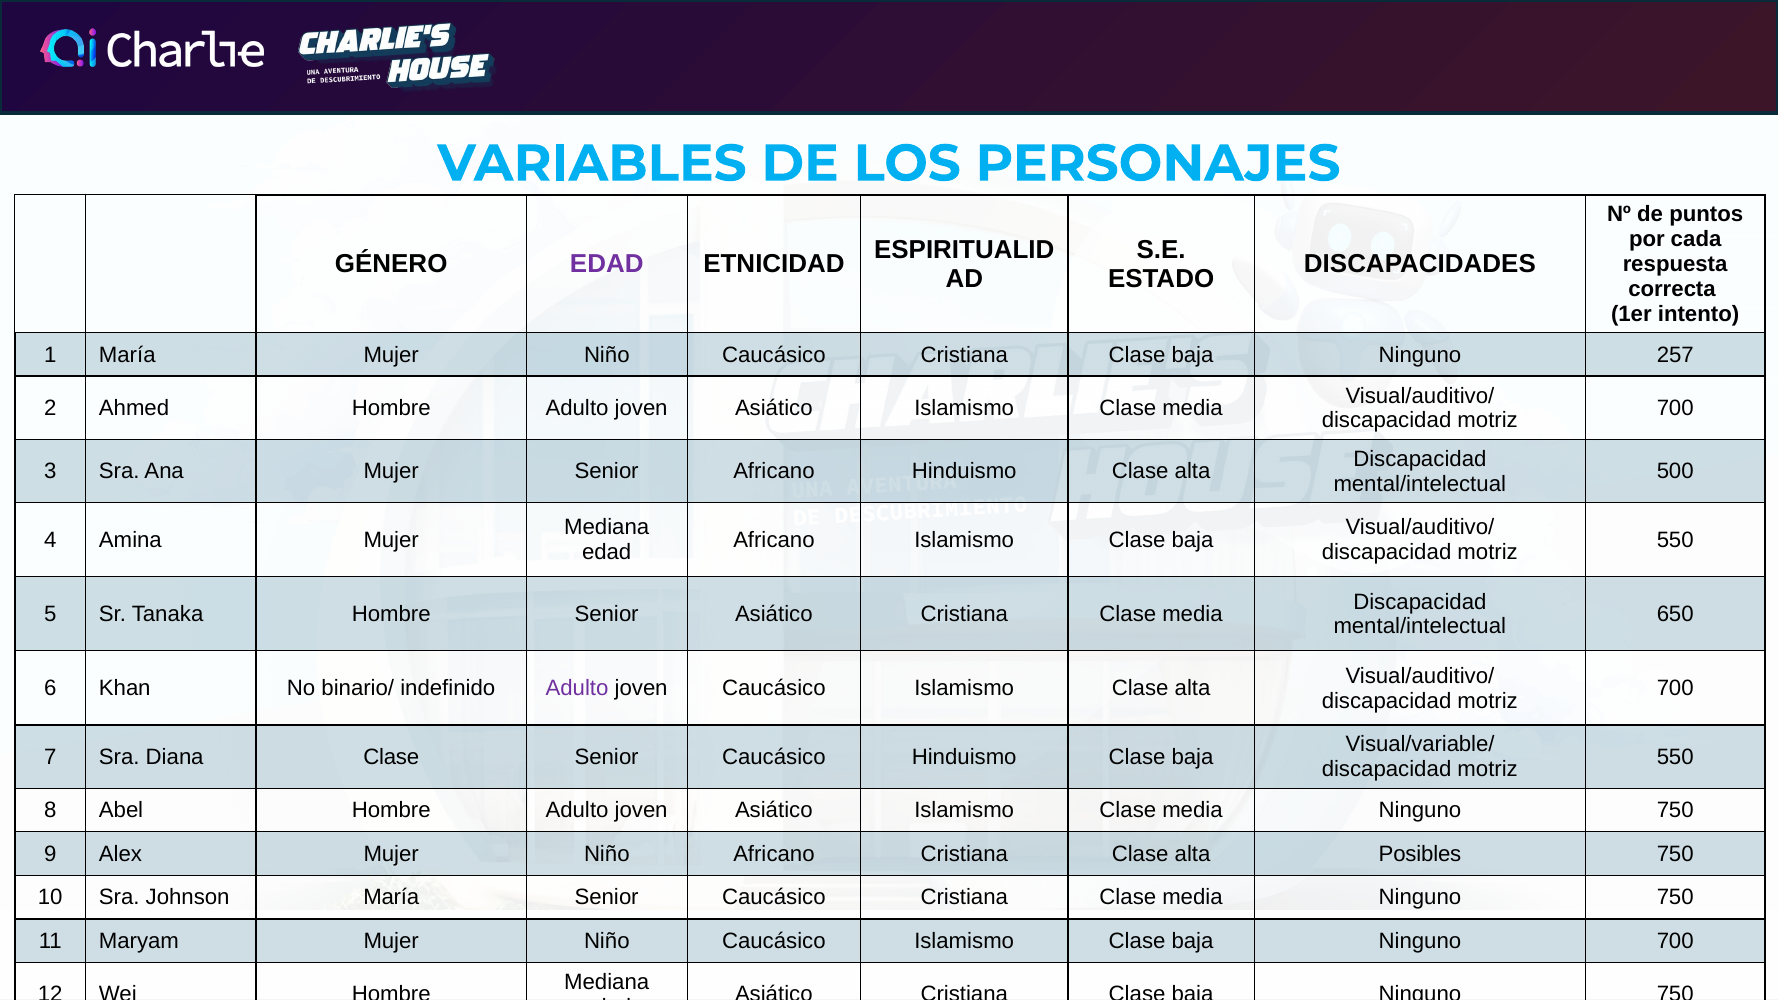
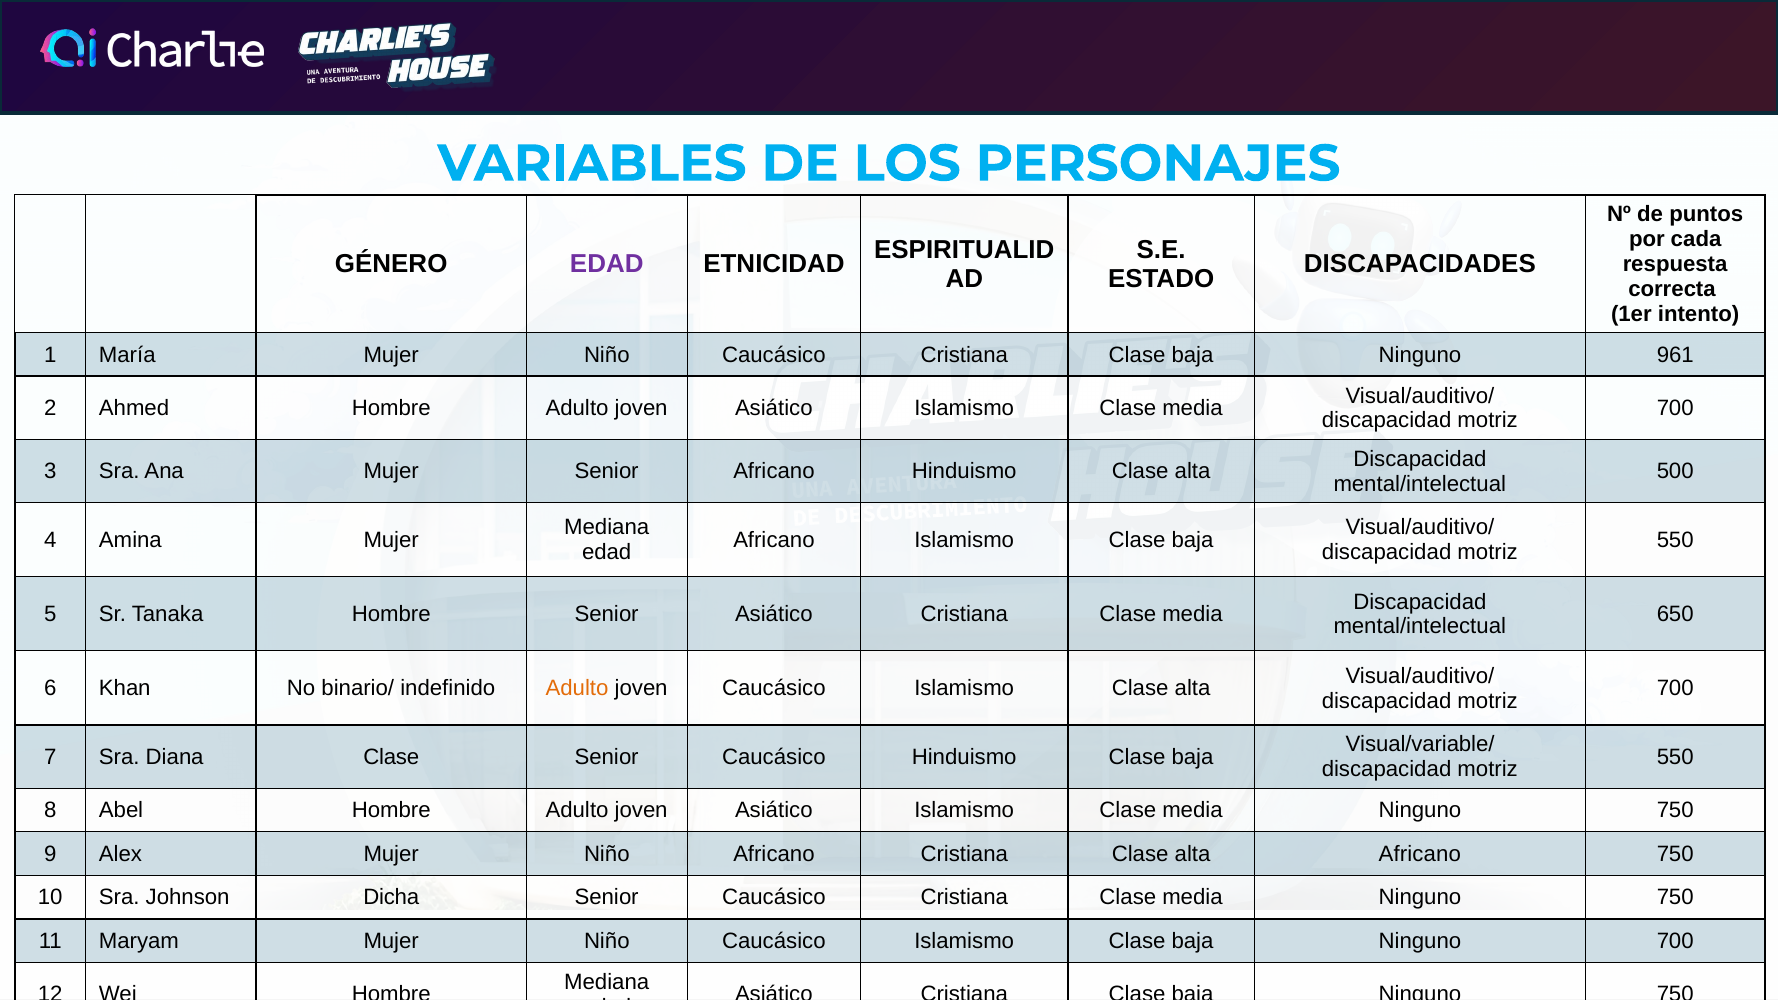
257: 257 -> 961 (1675, 355)
Adulto colour: purple -> orange (577, 688)
alta Posibles: Posibles -> Africano (1420, 854)
Johnson María: María -> Dicha (391, 898)
